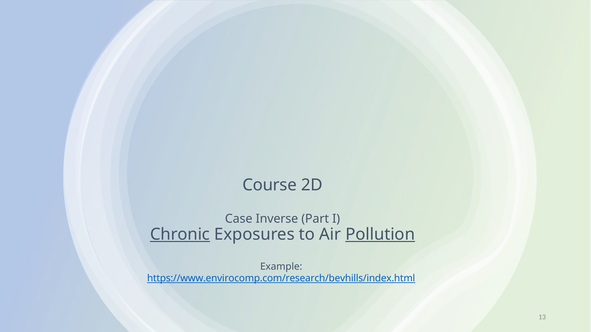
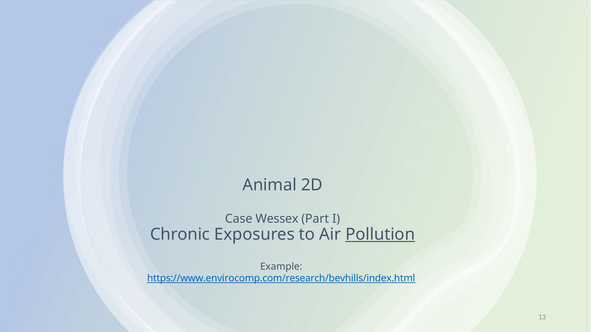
Course: Course -> Animal (270, 185)
Inverse: Inverse -> Wessex (277, 219)
Chronic underline: present -> none (180, 235)
